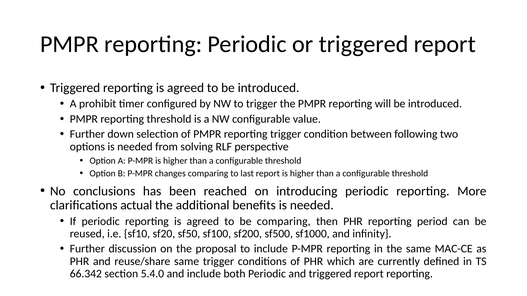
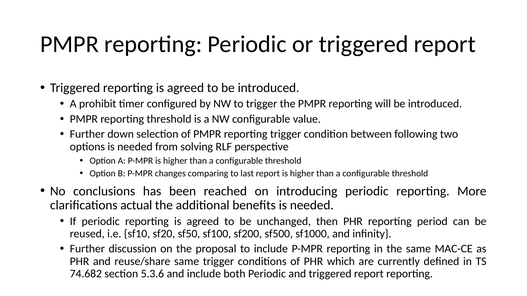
be comparing: comparing -> unchanged (284, 222)
66.342: 66.342 -> 74.682 (86, 274)
5.4.0: 5.4.0 -> 5.3.6 (152, 274)
